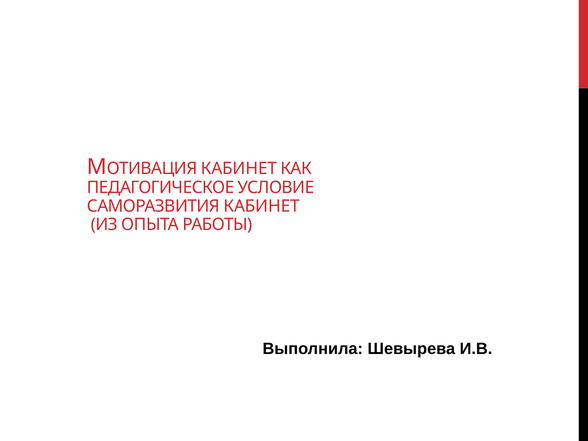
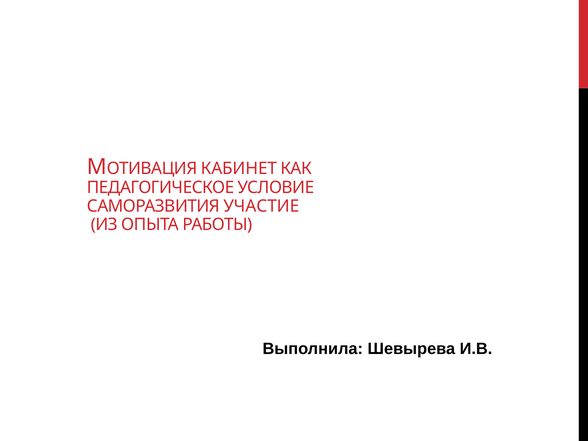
САМОРАЗВИТИЯ КАБИНЕТ: КАБИНЕТ -> УЧАСТИЕ (261, 206)
